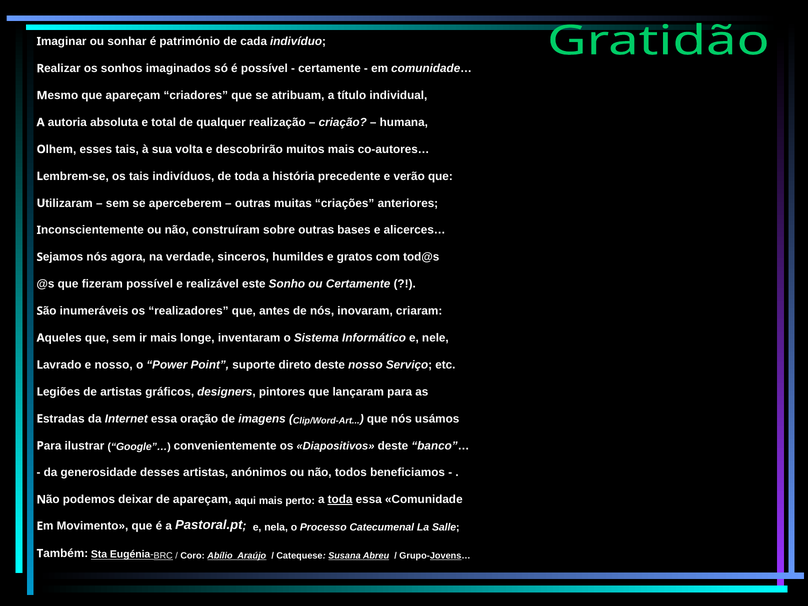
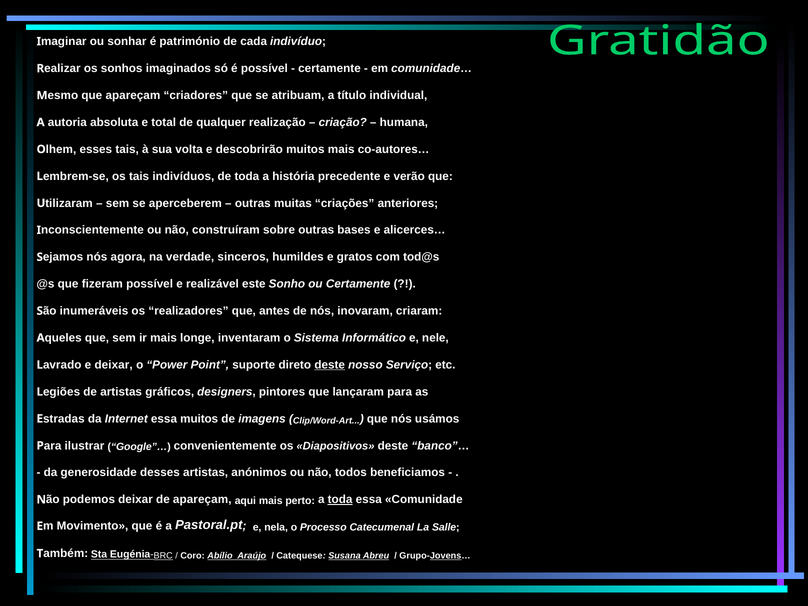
e nosso: nosso -> deixar (114, 365)
deste underline: none -> present (330, 365)
essa oração: oração -> muitos (199, 419)
